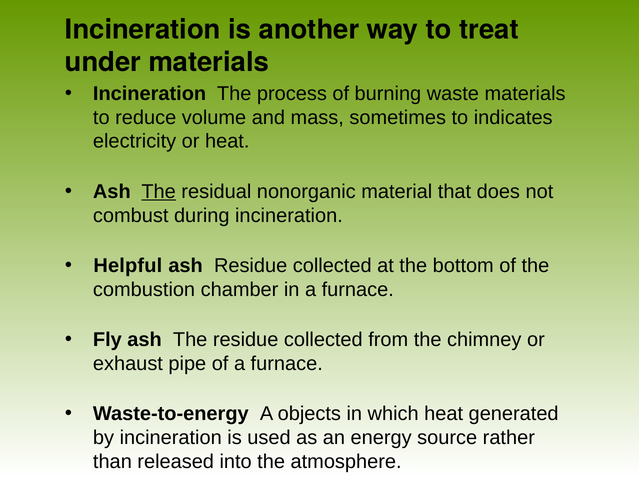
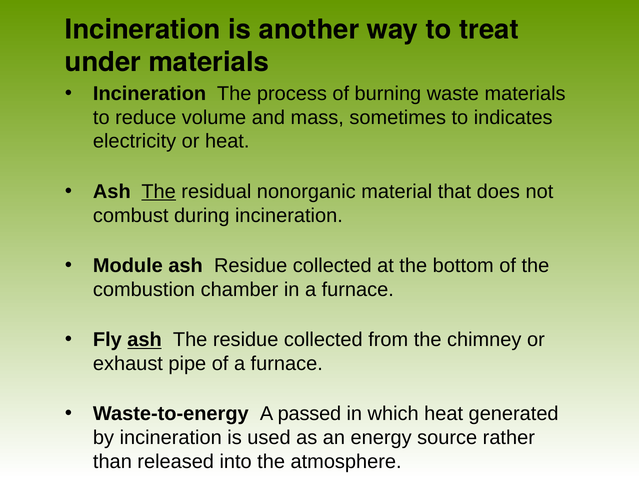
Helpful: Helpful -> Module (128, 266)
ash underline: none -> present (145, 340)
objects: objects -> passed (309, 414)
